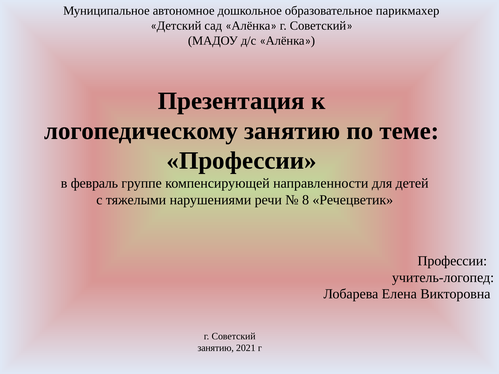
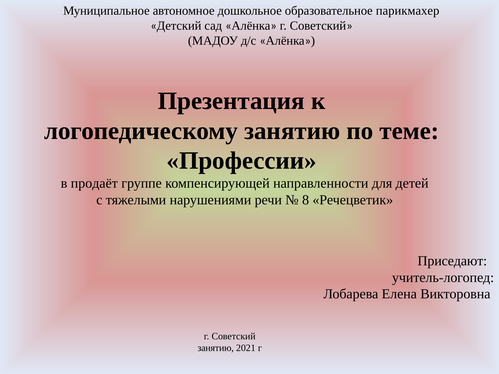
февраль: февраль -> продаёт (94, 183)
Профессии: Профессии -> Приседают (452, 261)
